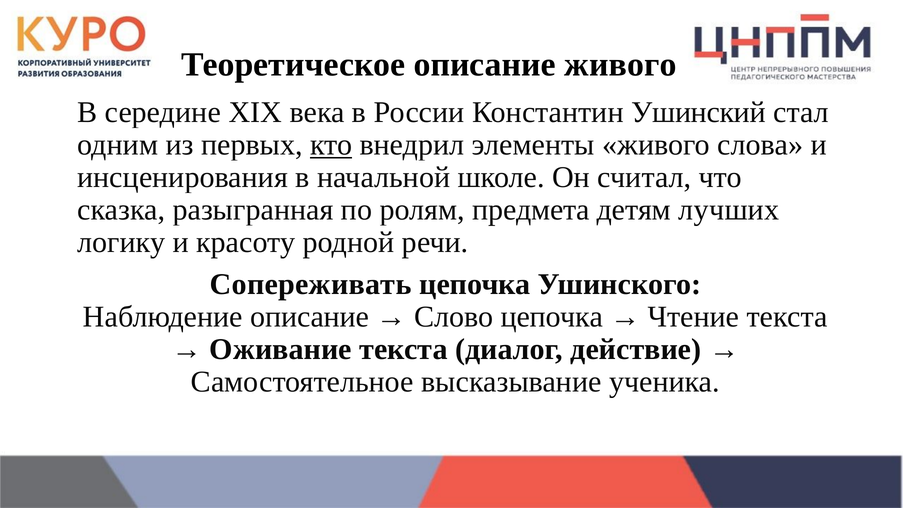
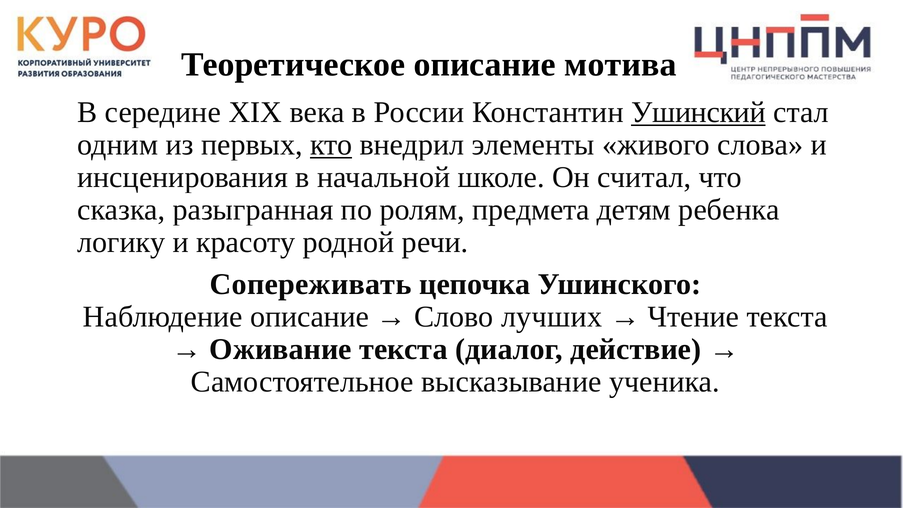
описание живого: живого -> мотива (621, 65)
Ушинский underline: none -> present (699, 112)
лучших: лучших -> ребенка (729, 210)
Слово цепочка: цепочка -> лучших (552, 317)
